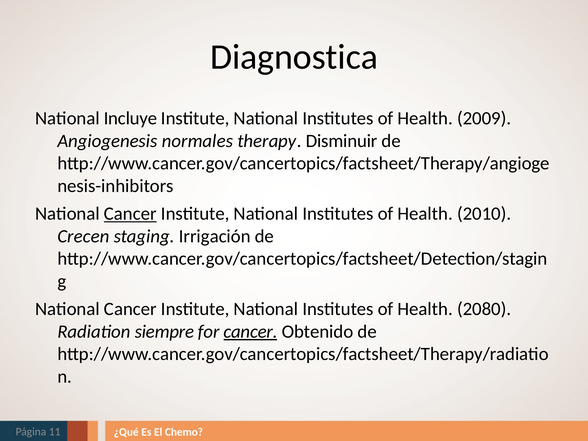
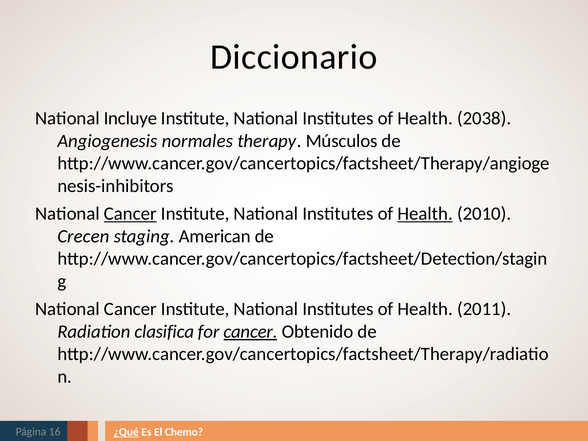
Diagnostica: Diagnostica -> Diccionario (294, 57)
2009: 2009 -> 2038 (484, 118)
Disminuir: Disminuir -> Músculos (342, 141)
Health underline: none -> present (425, 214)
Irrigación: Irrigación -> American (215, 236)
2080: 2080 -> 2011 (484, 309)
siempre: siempre -> clasifica (164, 332)
11: 11 -> 16 (55, 432)
¿Qué underline: none -> present (126, 432)
